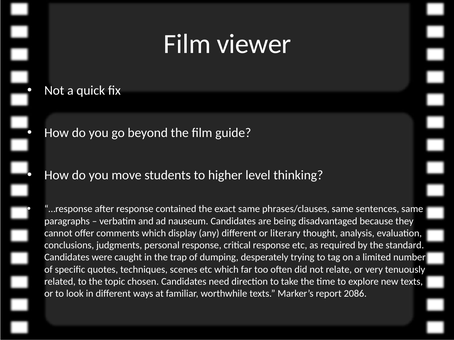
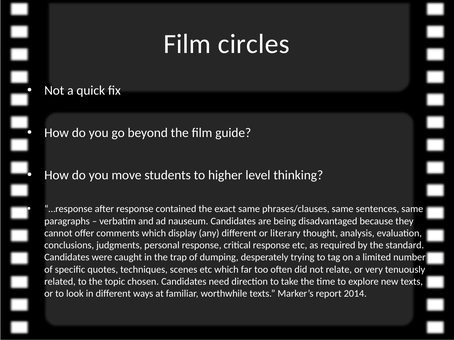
viewer: viewer -> circles (254, 44)
2086: 2086 -> 2014 (355, 294)
